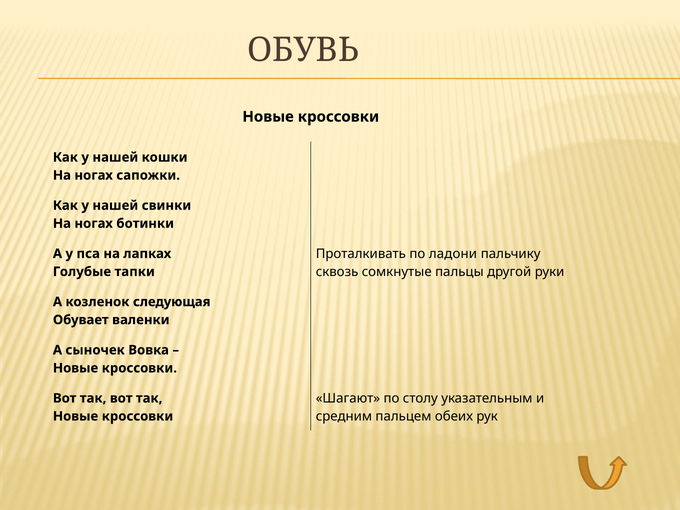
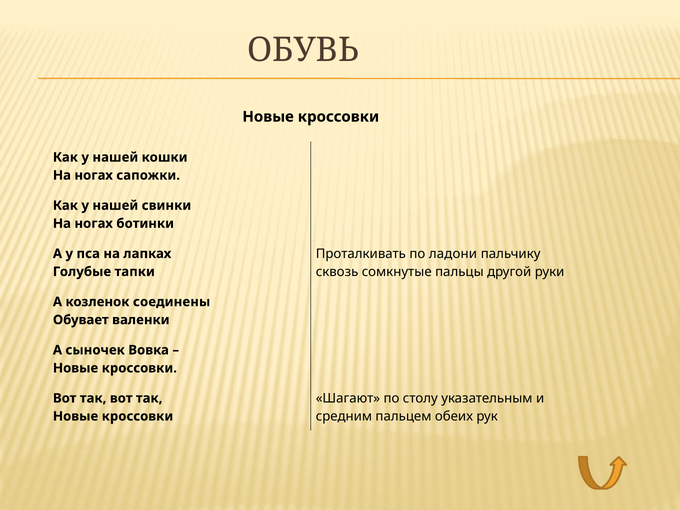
следующая: следующая -> соединены (172, 302)
